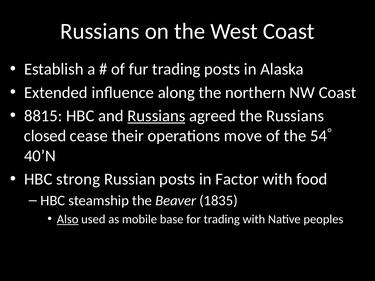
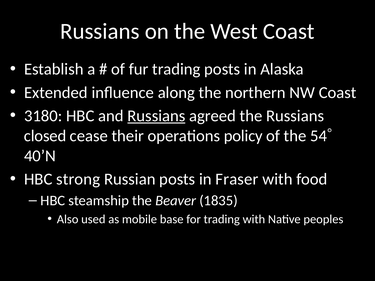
8815: 8815 -> 3180 (43, 116)
move: move -> policy (243, 136)
Factor: Factor -> Fraser (237, 179)
Also underline: present -> none (68, 219)
